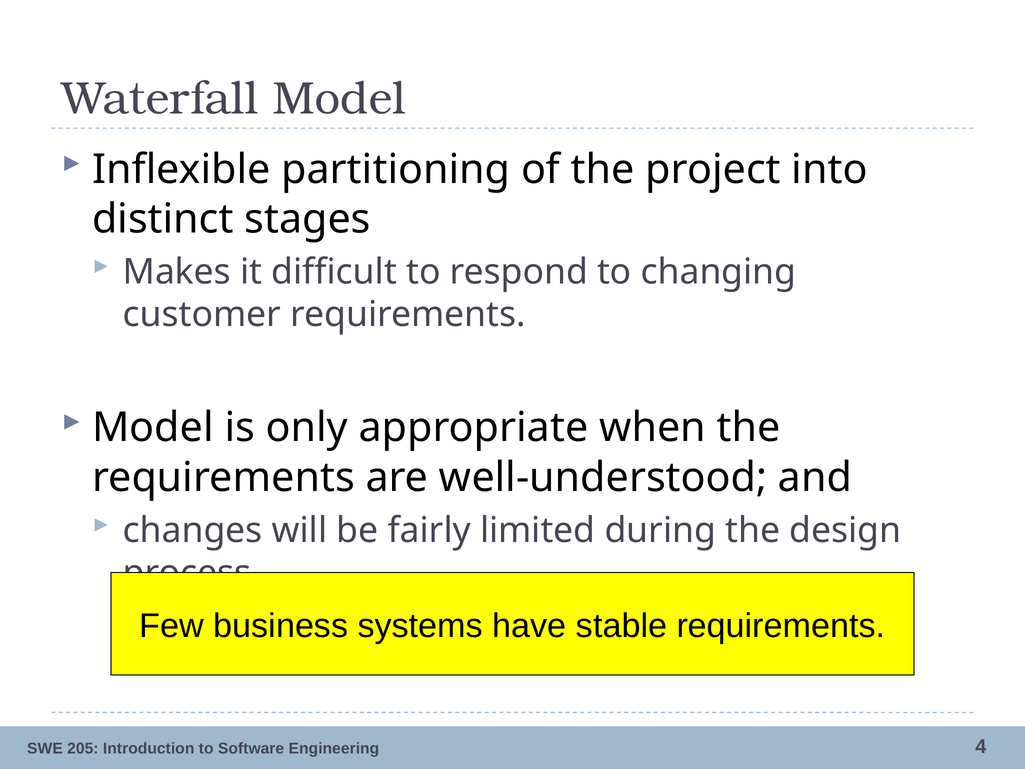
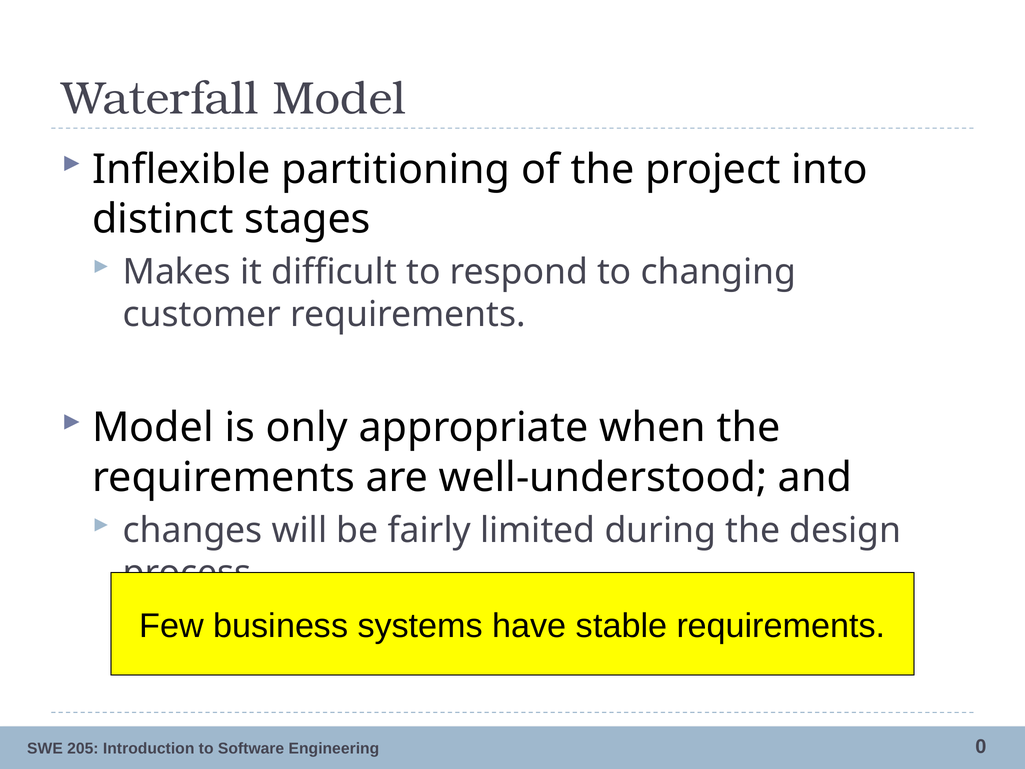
4: 4 -> 0 (981, 746)
